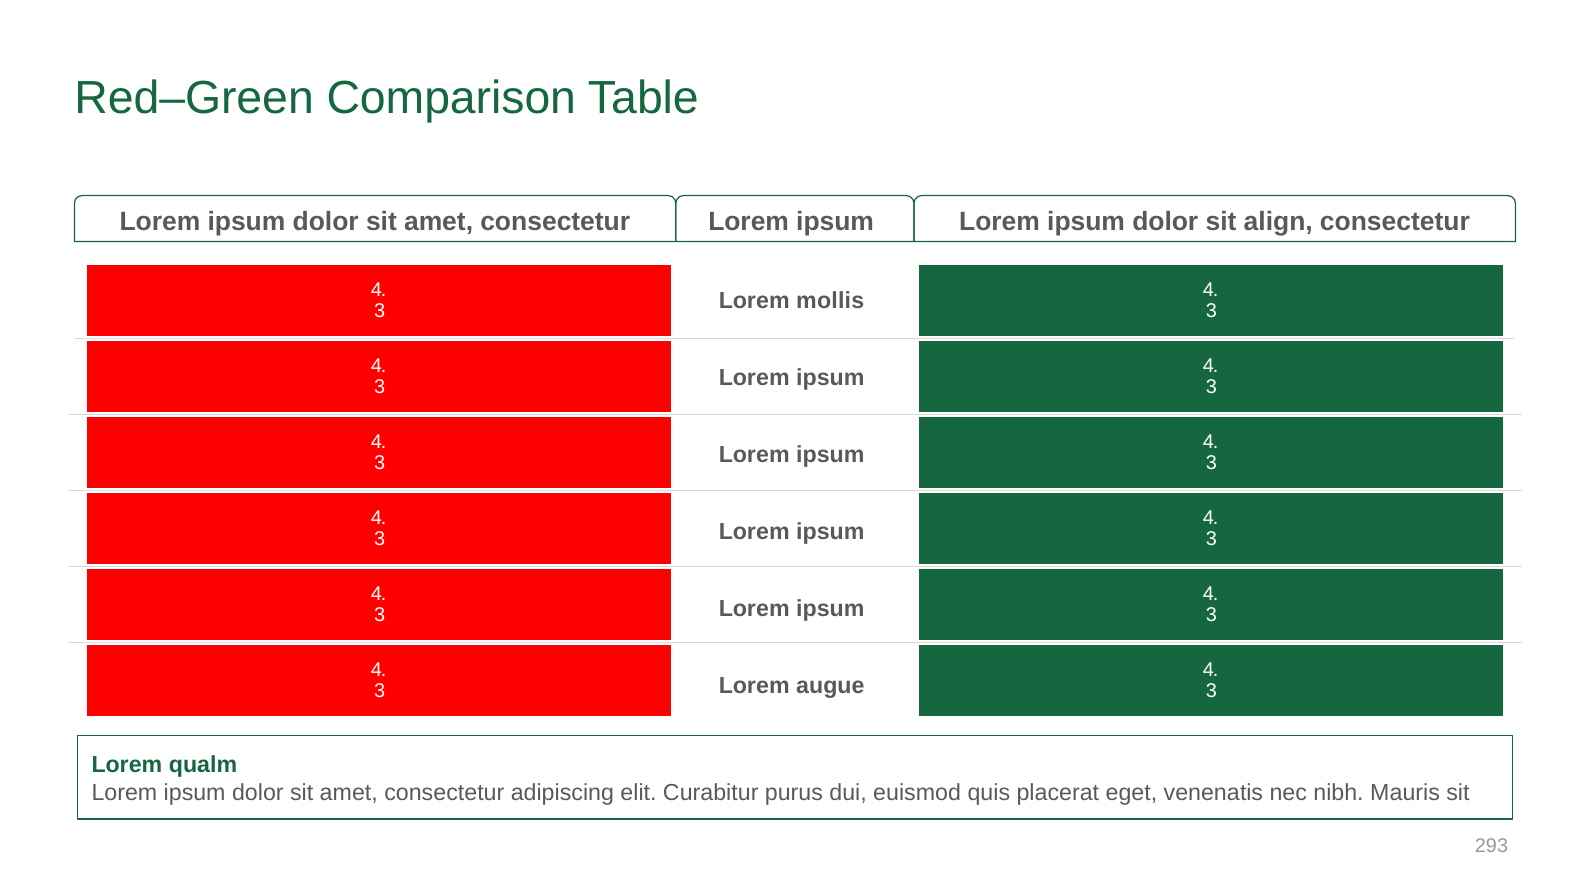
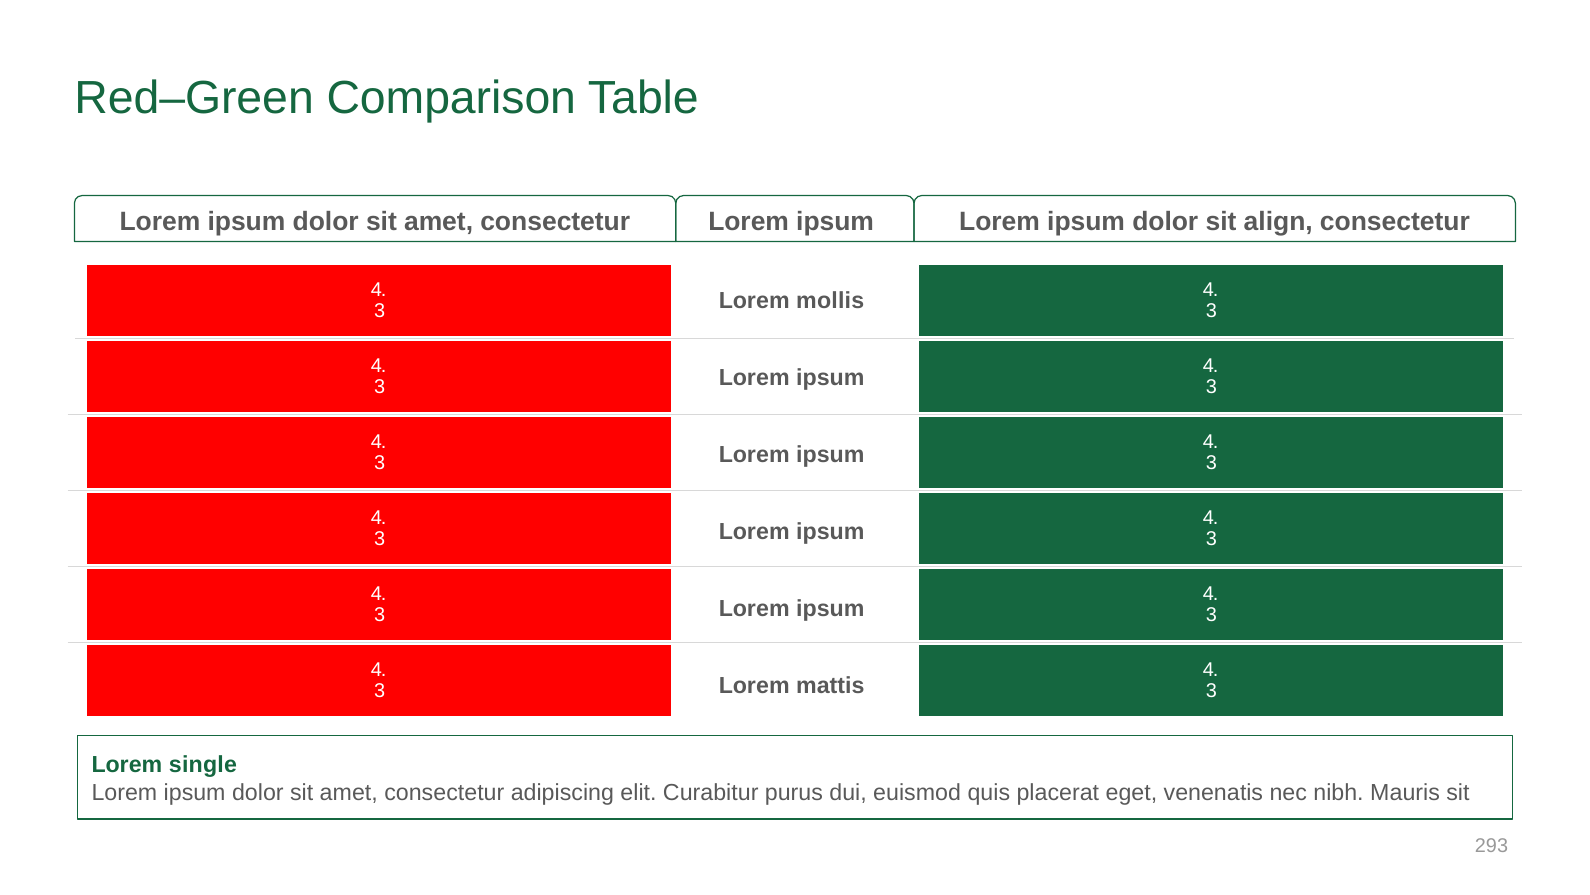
augue: augue -> mattis (830, 685)
qualm: qualm -> single (203, 764)
